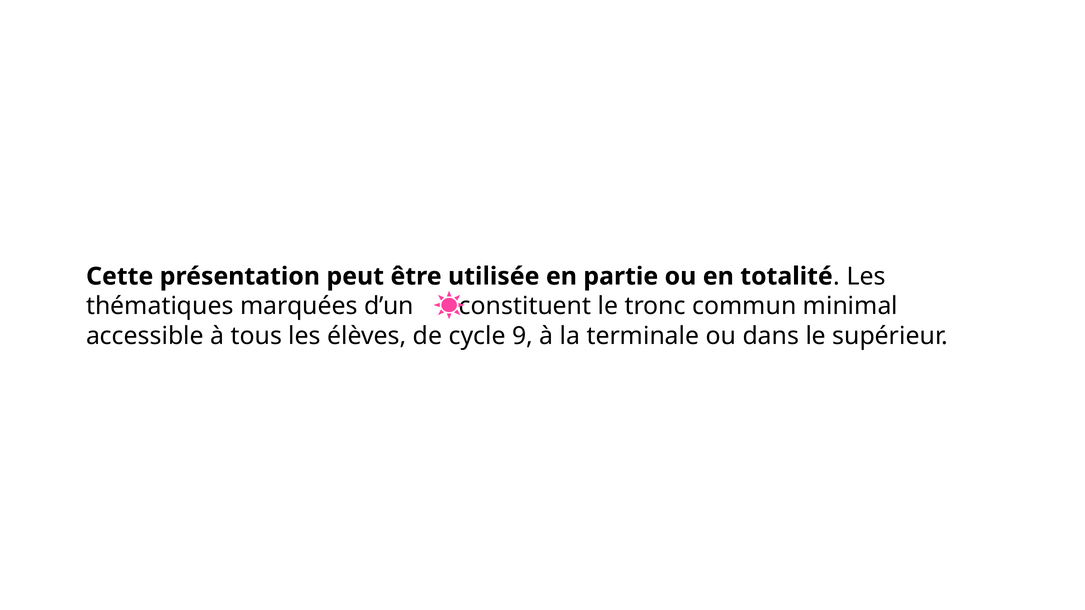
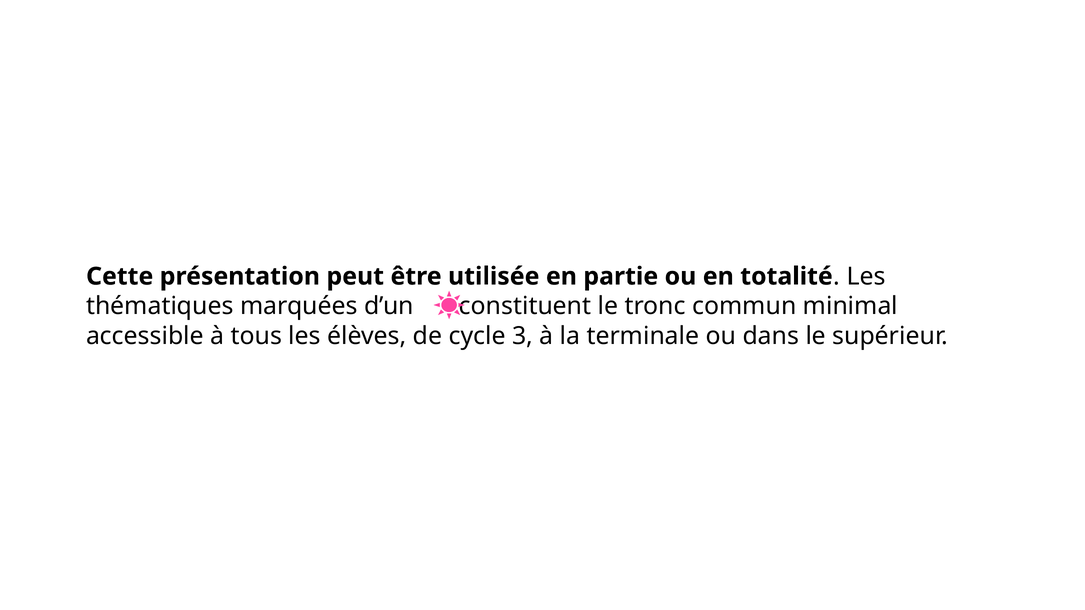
9: 9 -> 3 (523, 336)
